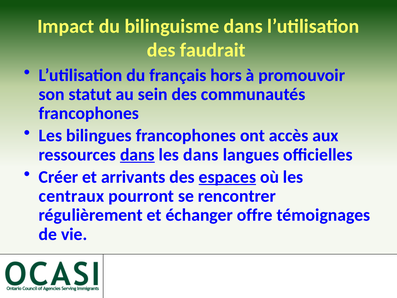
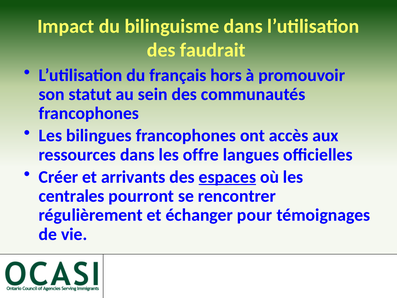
dans underline: present -> none (137, 155)
les dans: dans -> offre (201, 155)
centraux: centraux -> centrales (72, 196)
offre: offre -> pour (255, 215)
